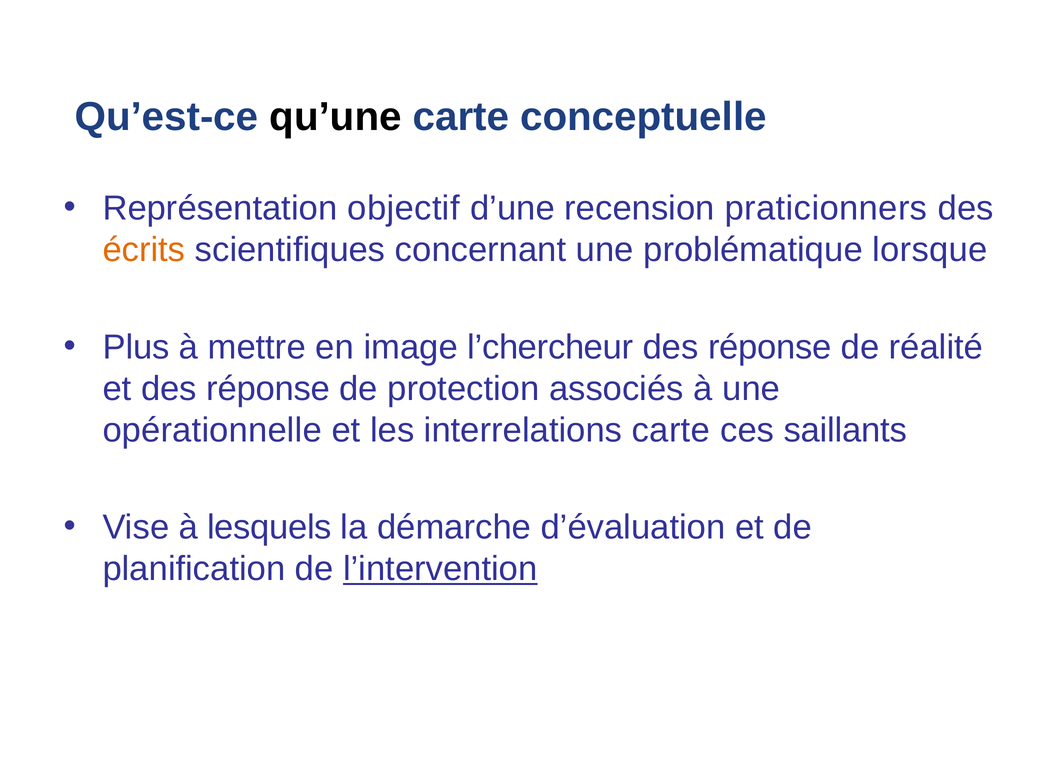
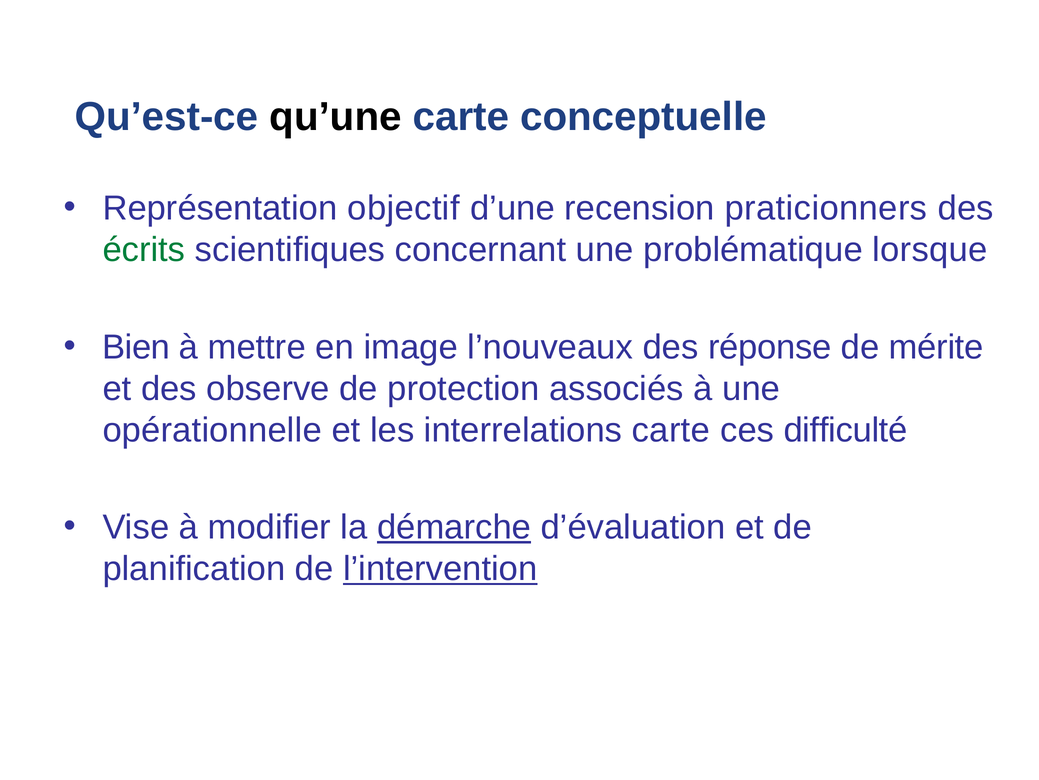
écrits colour: orange -> green (144, 250)
Plus: Plus -> Bien (136, 347)
l’chercheur: l’chercheur -> l’nouveaux (550, 347)
réalité: réalité -> mérite (936, 347)
et des réponse: réponse -> observe (268, 388)
saillants: saillants -> difficulté (846, 430)
lesquels: lesquels -> modifier (269, 527)
démarche underline: none -> present (454, 527)
